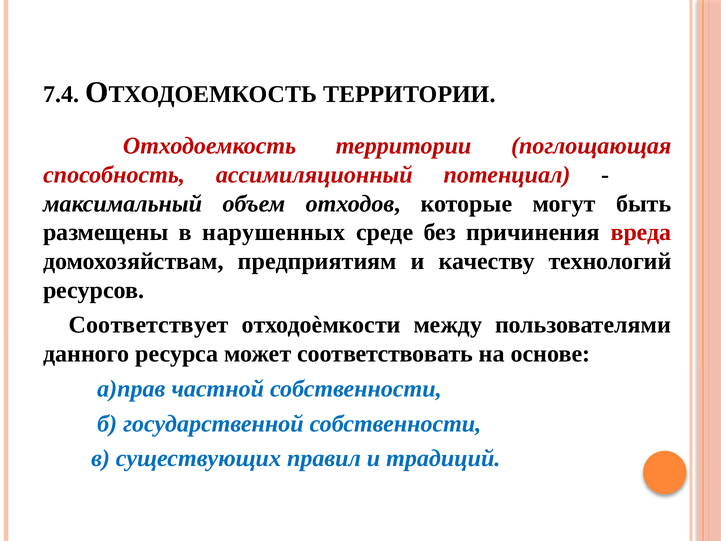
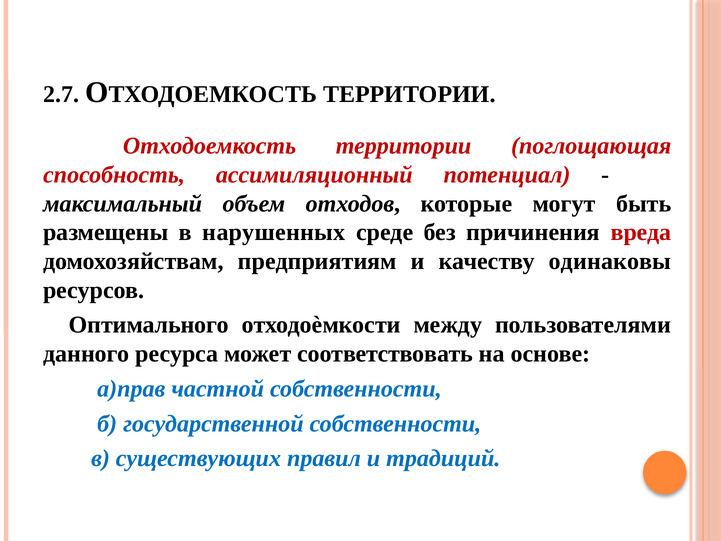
7.4: 7.4 -> 2.7 (61, 94)
технологий: технологий -> одинаковы (610, 261)
Соответствует: Соответствует -> Оптимального (149, 325)
